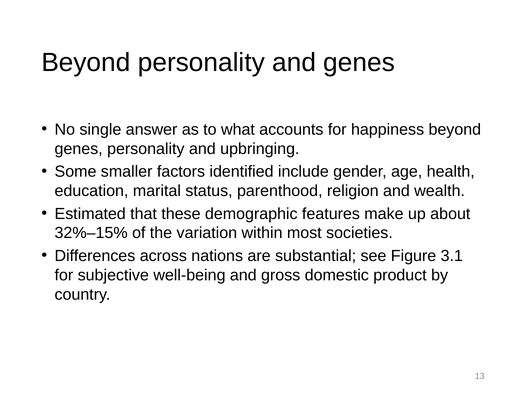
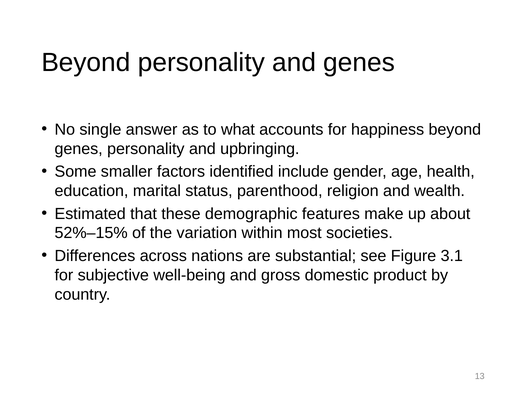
32%–15%: 32%–15% -> 52%–15% (91, 233)
